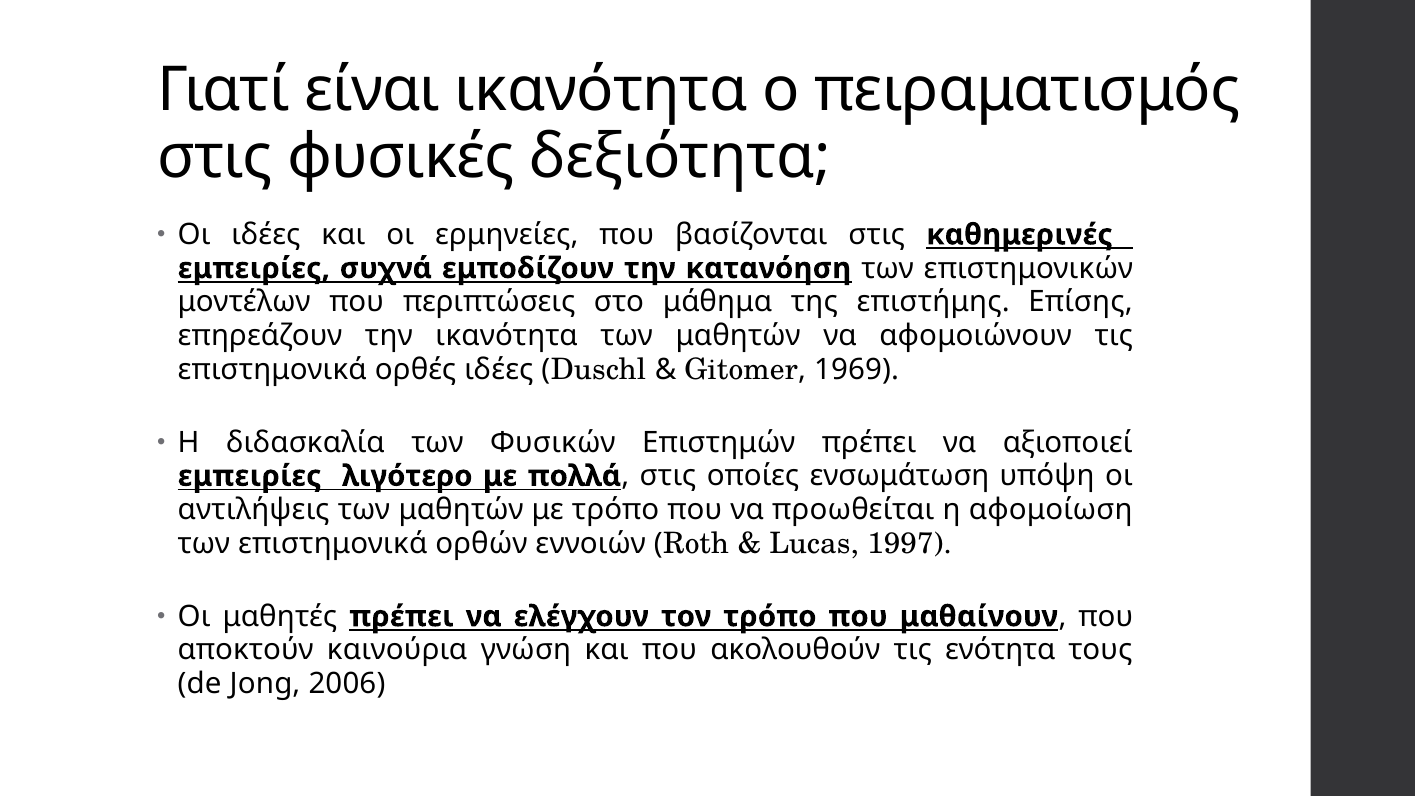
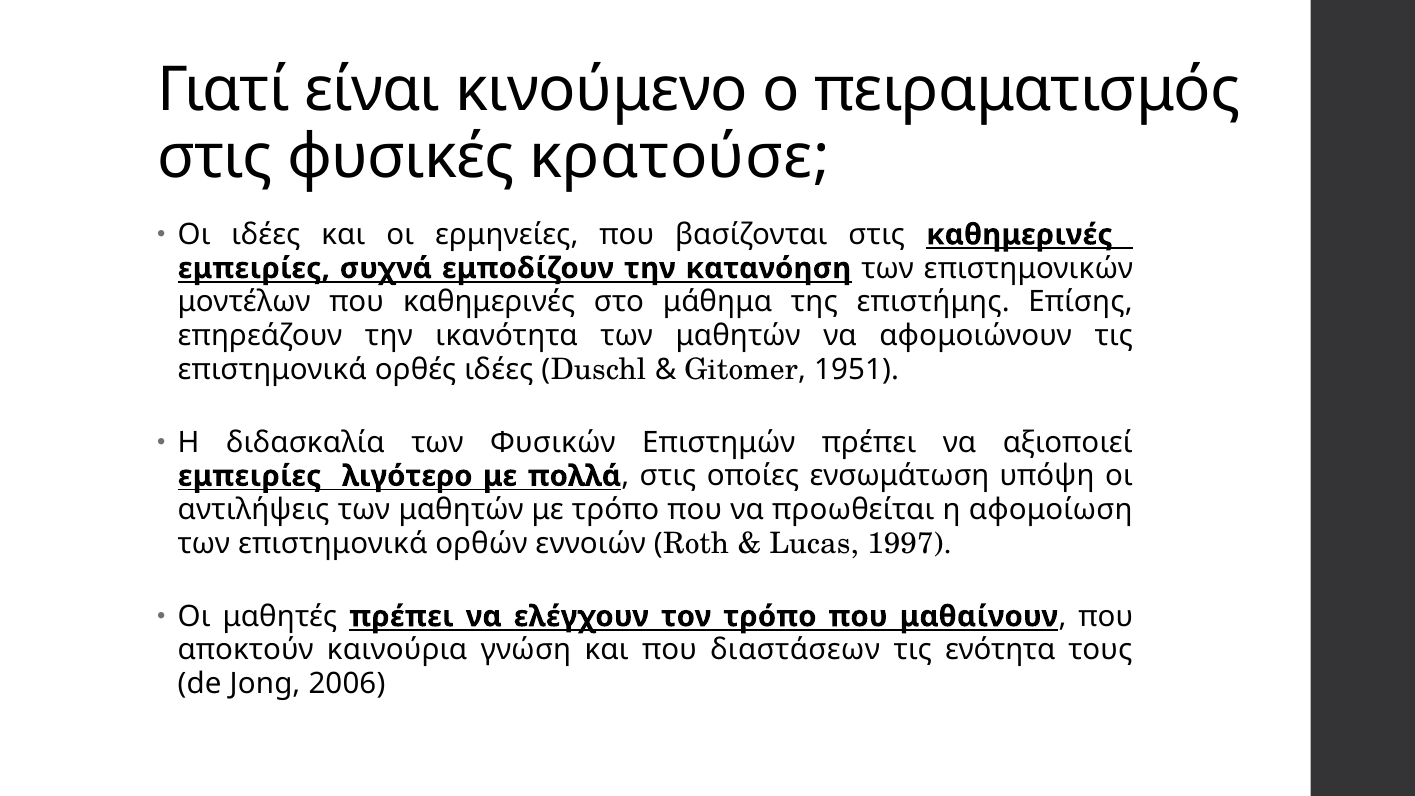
είναι ικανότητα: ικανότητα -> κινούμενο (601, 90)
δεξιότητα: δεξιότητα -> κρατούσε (680, 157)
που περιπτώσεις: περιπτώσεις -> καθημερινές (489, 302)
1969: 1969 -> 1951 (856, 369)
ακολουθούν: ακολουθούν -> διαστάσεων (795, 650)
